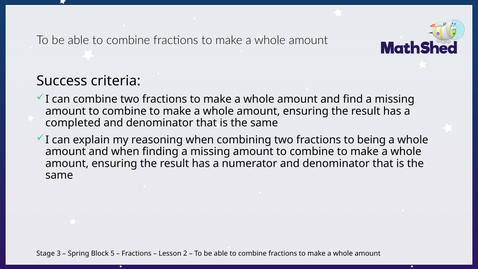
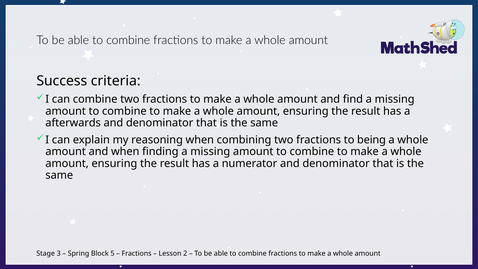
completed: completed -> afterwards (73, 123)
